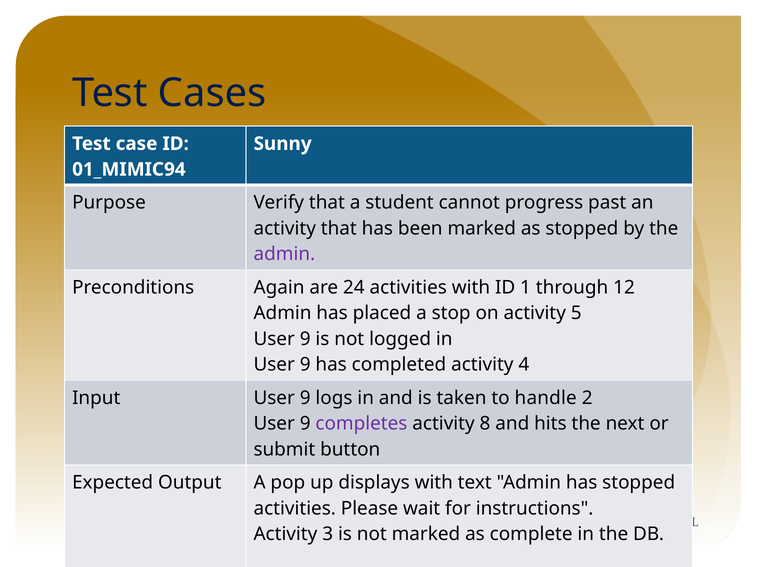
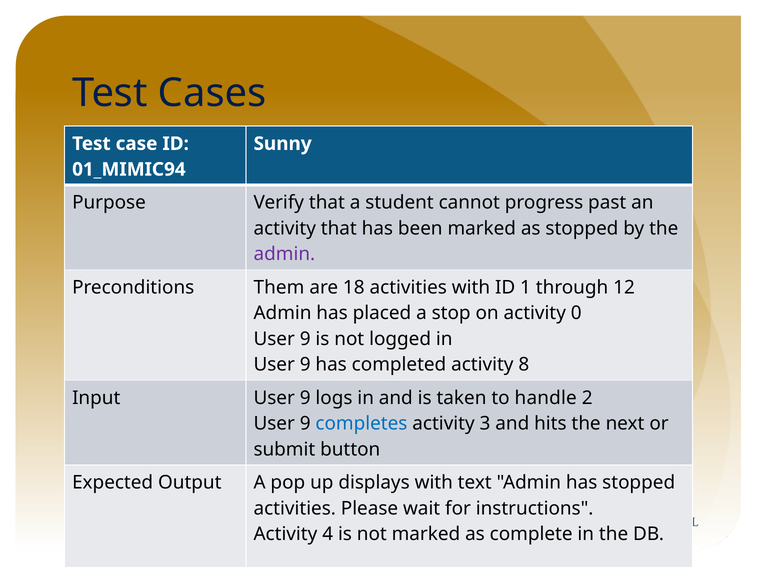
Again: Again -> Them (279, 288)
24: 24 -> 18 (354, 288)
5: 5 -> 0 (576, 314)
4: 4 -> 8 (524, 365)
completes colour: purple -> blue (361, 424)
8: 8 -> 3 (485, 424)
3: 3 -> 4 (328, 535)
